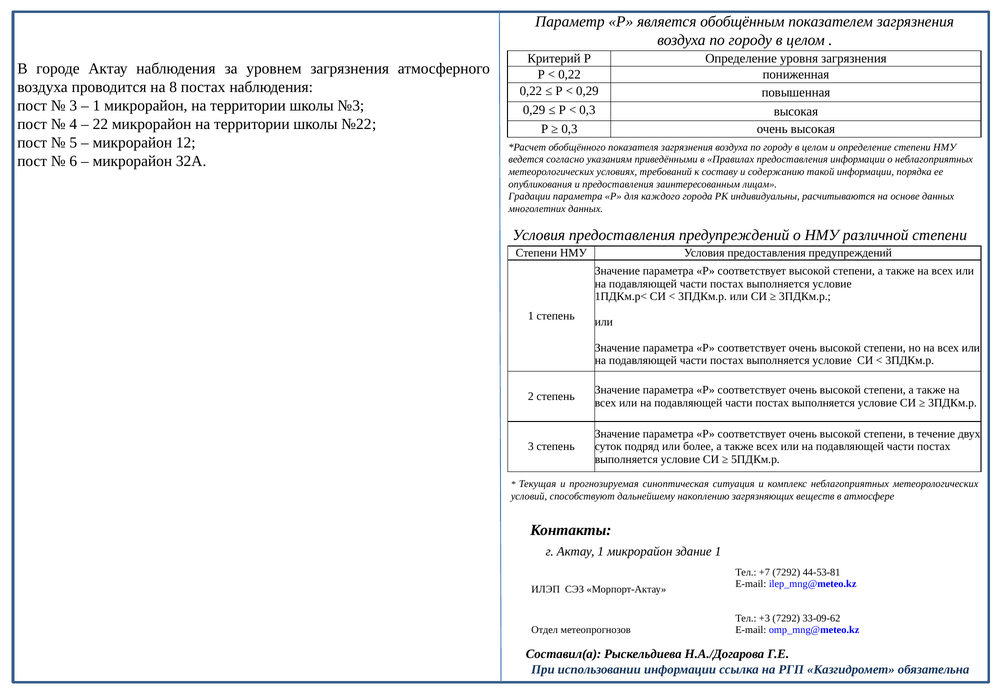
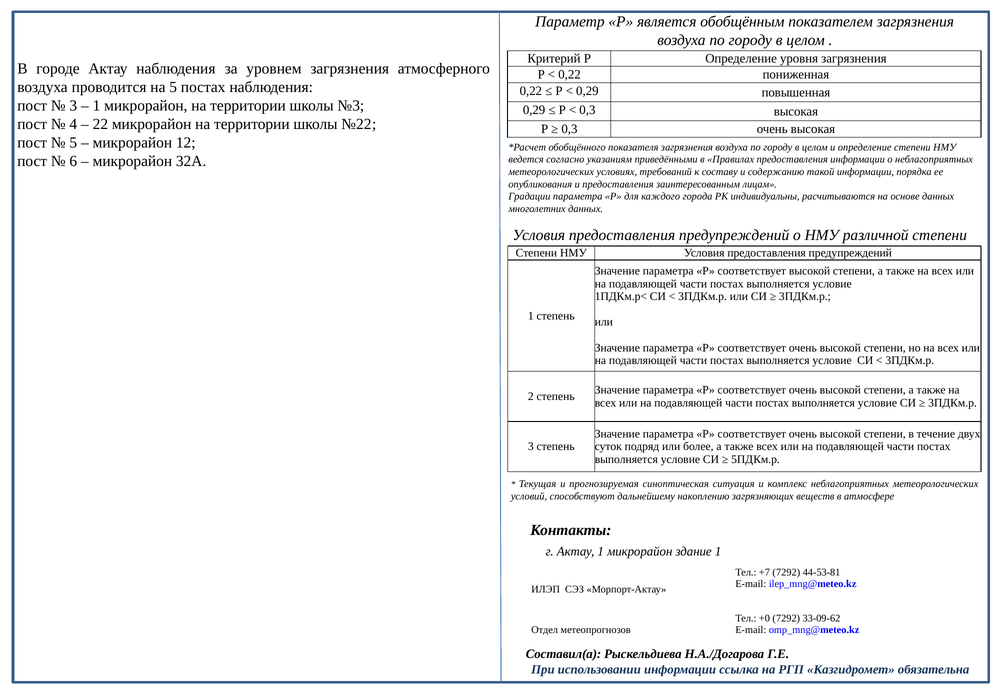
на 8: 8 -> 5 (173, 87)
+3: +3 -> +0 (764, 618)
